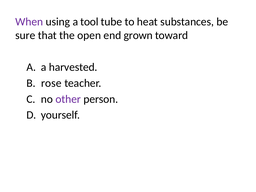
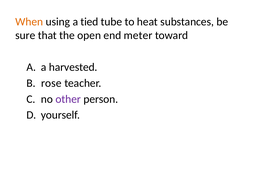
When colour: purple -> orange (29, 22)
tool: tool -> tied (89, 22)
grown: grown -> meter (138, 35)
